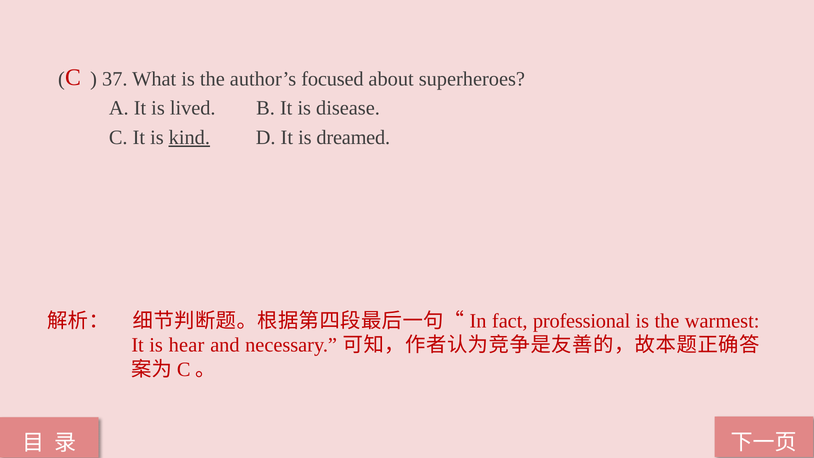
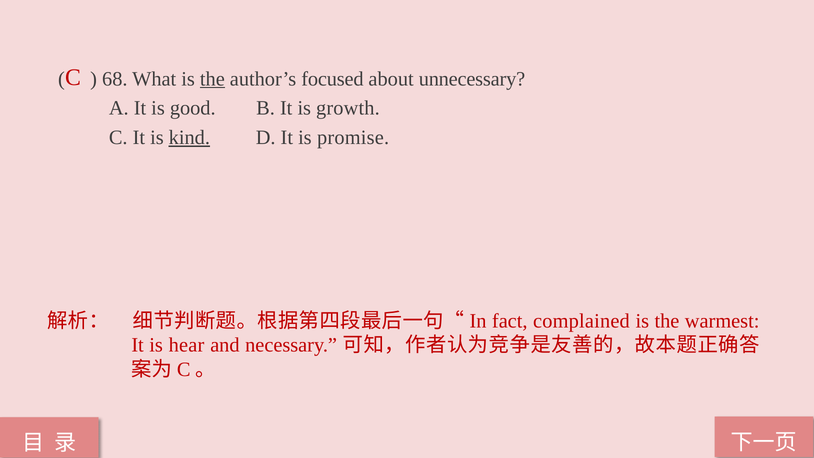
37: 37 -> 68 (115, 79)
the underline: none -> present (212, 79)
superheroes: superheroes -> unnecessary (472, 79)
lived: lived -> good (193, 108)
disease: disease -> growth (348, 108)
dreamed: dreamed -> promise (353, 137)
professional: professional -> complained (581, 321)
